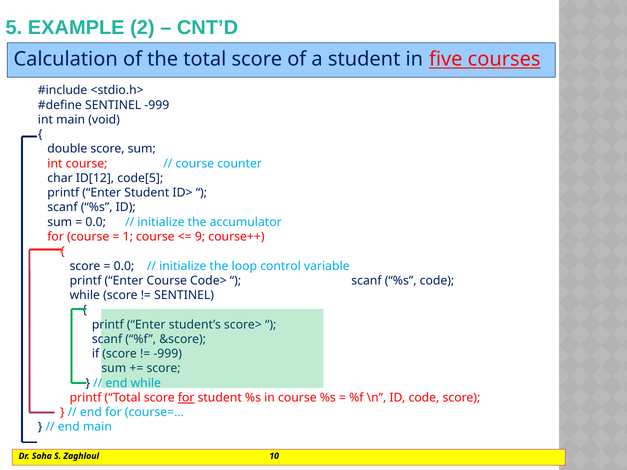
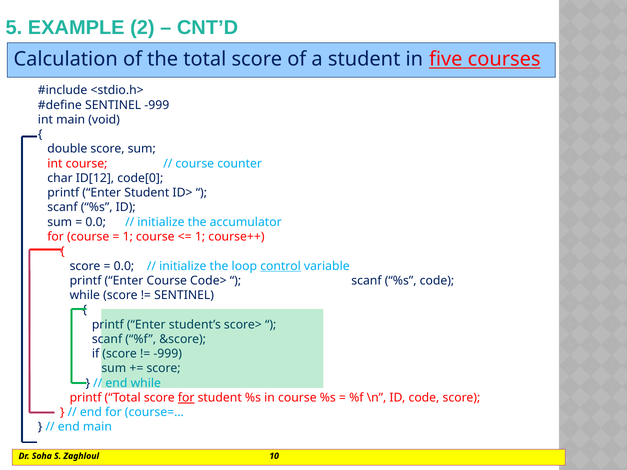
code[5: code[5 -> code[0 (140, 178)
9: 9 -> 1 (200, 237)
control underline: none -> present (281, 266)
